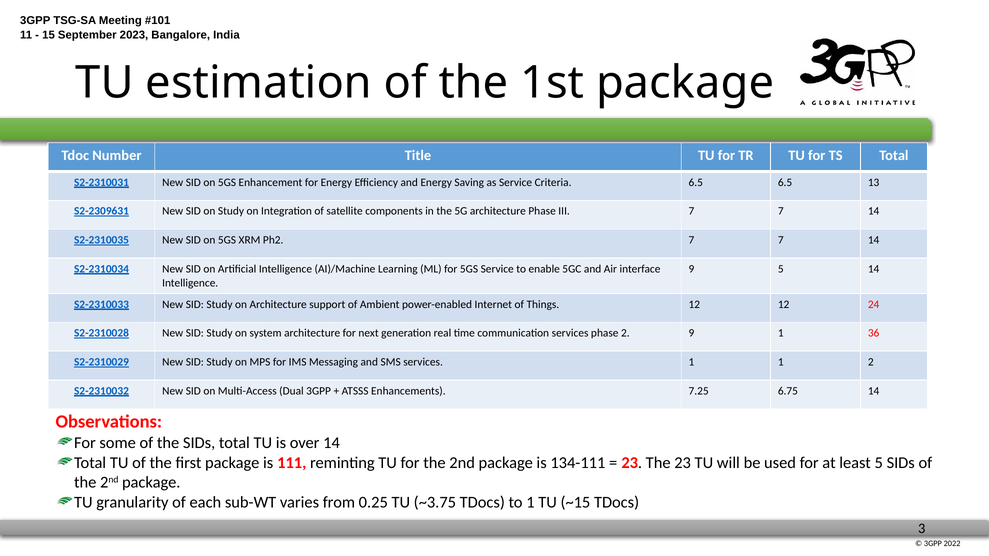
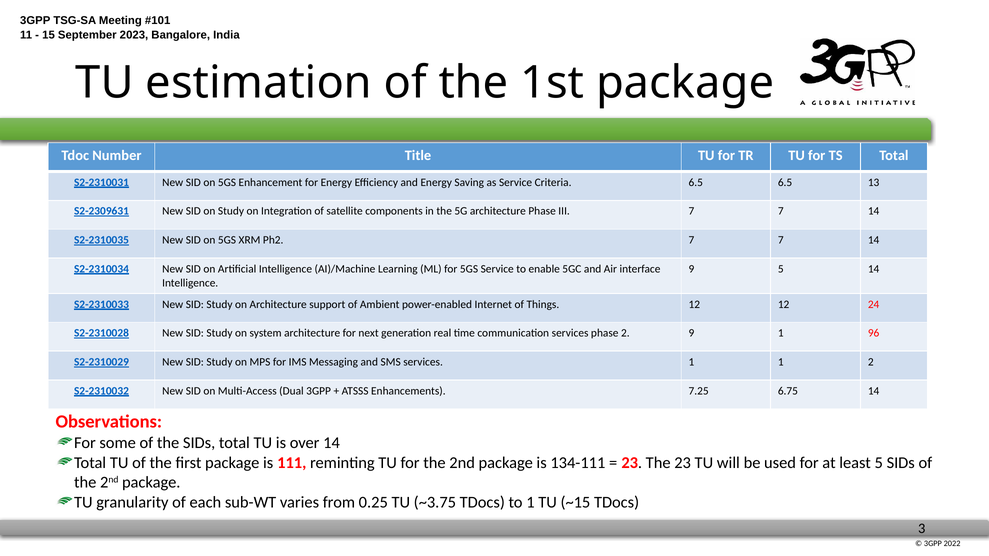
36: 36 -> 96 (874, 333)
